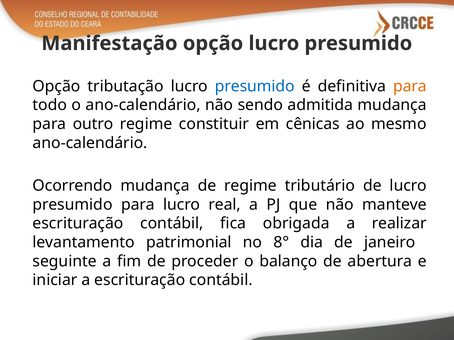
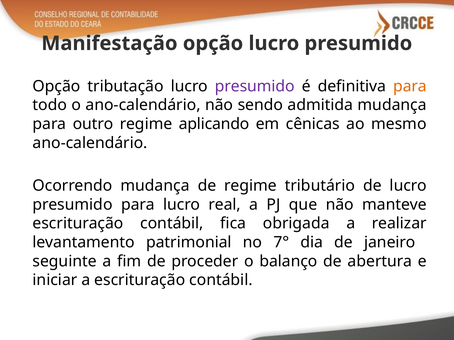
presumido colour: blue -> purple (255, 86)
constituir: constituir -> aplicando (214, 124)
8°: 8° -> 7° (281, 243)
